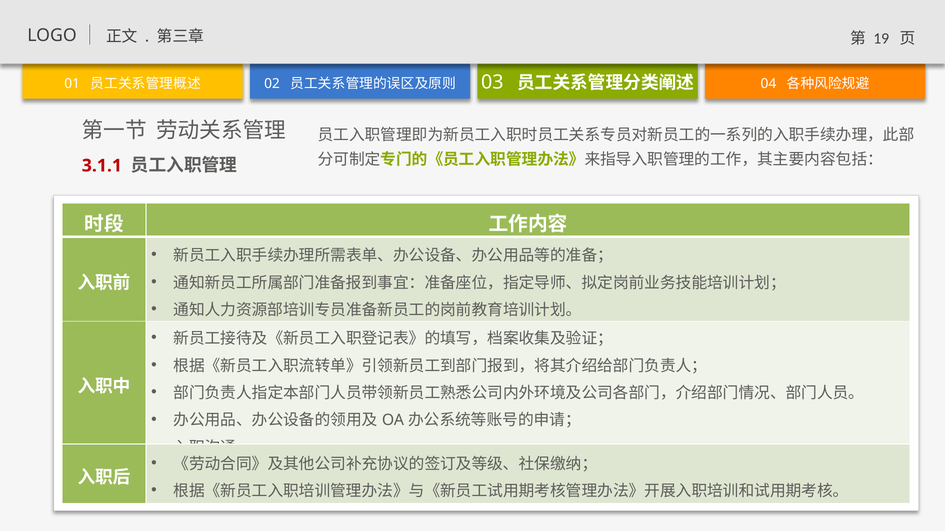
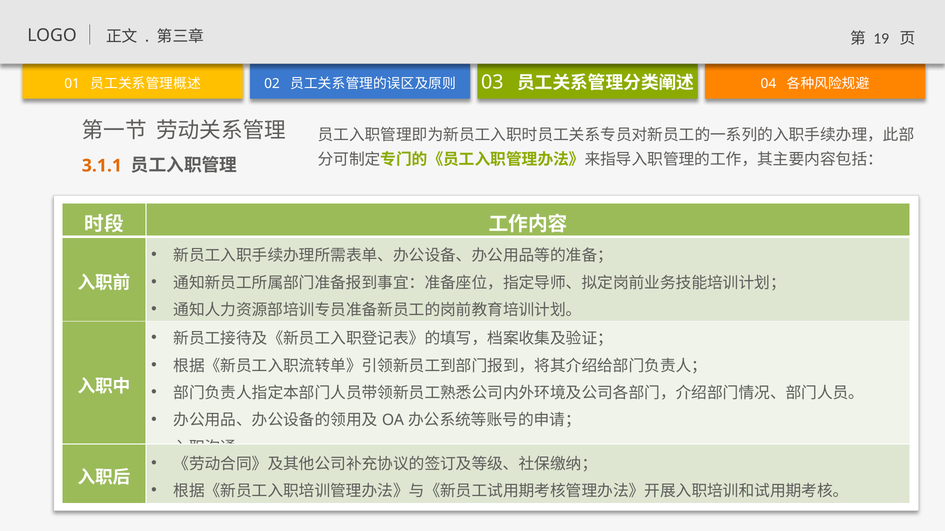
3.1.1 colour: red -> orange (102, 166)
